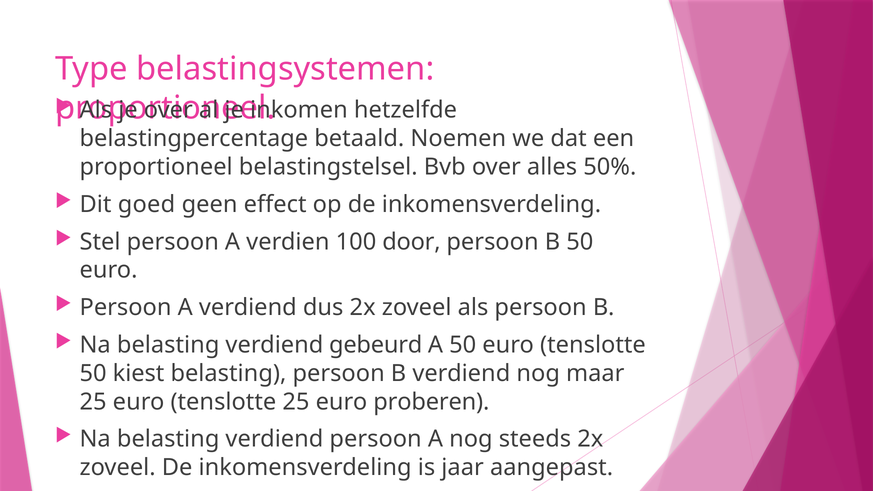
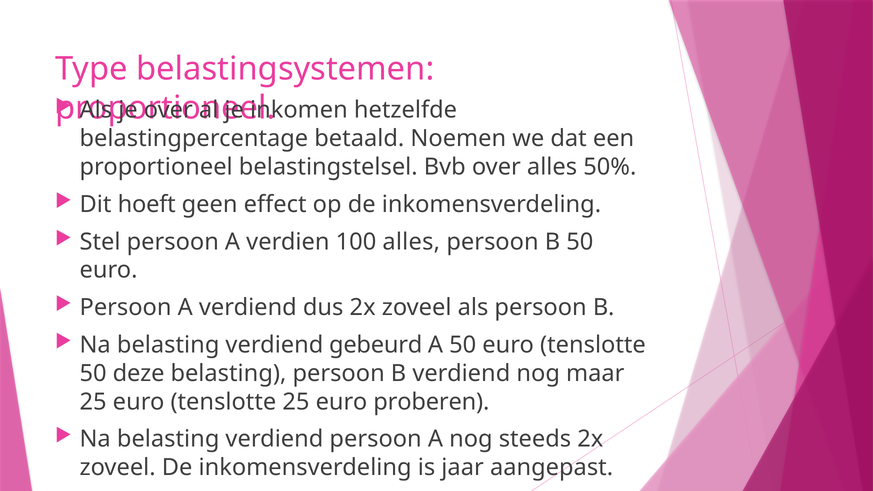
goed: goed -> hoeft (147, 204)
100 door: door -> alles (411, 242)
kiest: kiest -> deze (139, 373)
